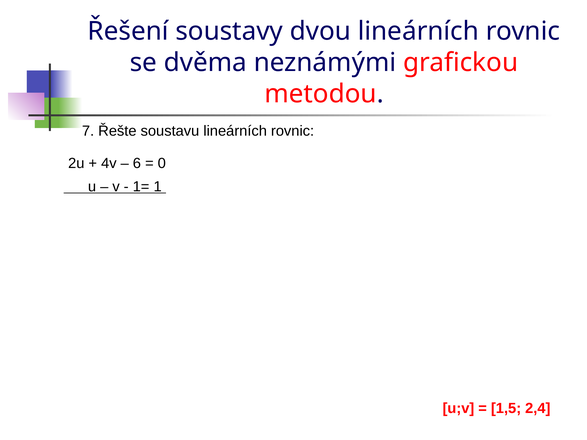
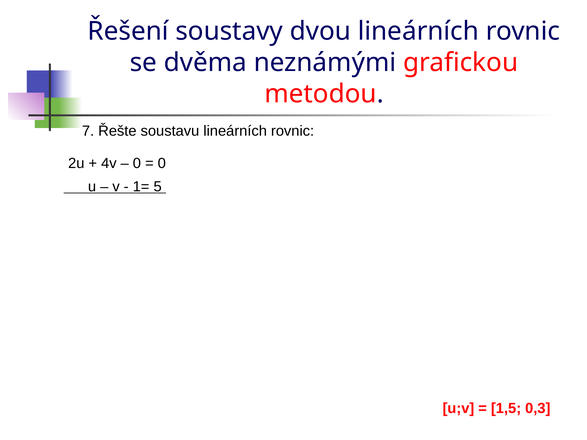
6: 6 -> 0 (137, 163)
1: 1 -> 5 (158, 187)
2,4: 2,4 -> 0,3 (538, 408)
